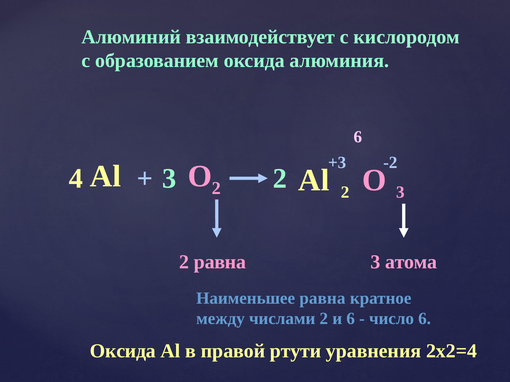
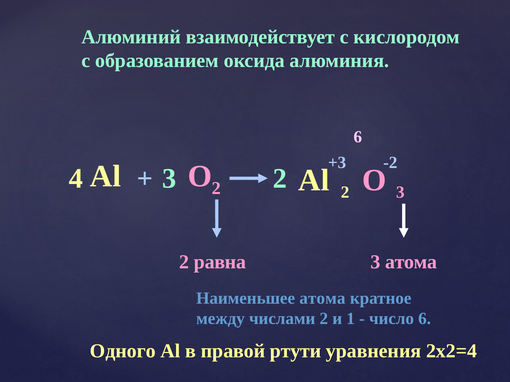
Наименьшее равна: равна -> атома (322, 299)
и 6: 6 -> 1 (351, 319)
Оксида: Оксида -> Одного (123, 352)
